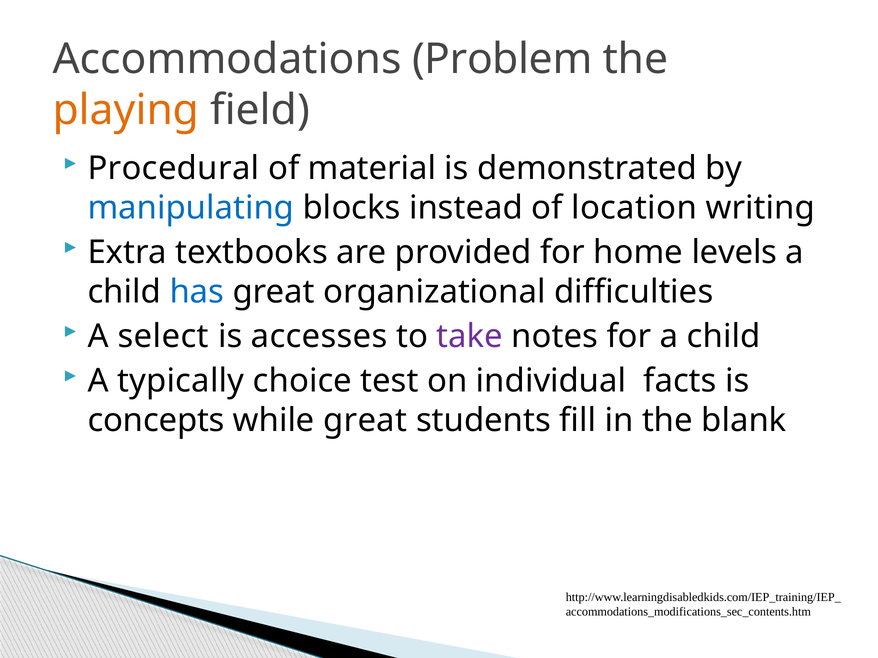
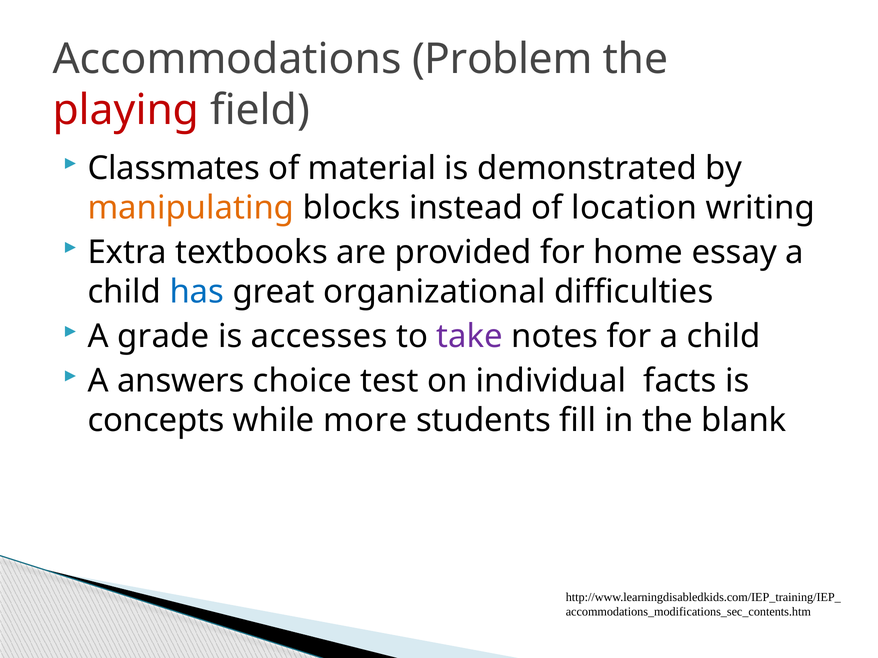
playing colour: orange -> red (126, 110)
Procedural: Procedural -> Classmates (174, 169)
manipulating colour: blue -> orange (191, 208)
levels: levels -> essay (734, 253)
select: select -> grade (163, 337)
typically: typically -> answers (181, 381)
while great: great -> more (365, 421)
